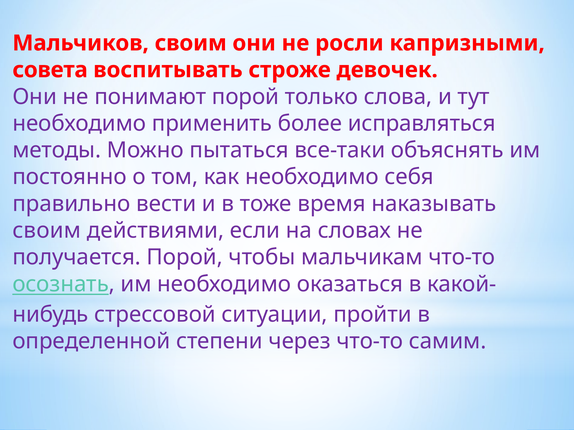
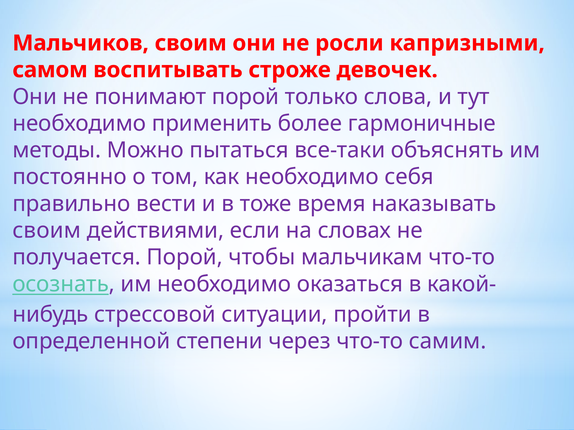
совета: совета -> самом (50, 70)
исправляться: исправляться -> гармоничные (422, 124)
